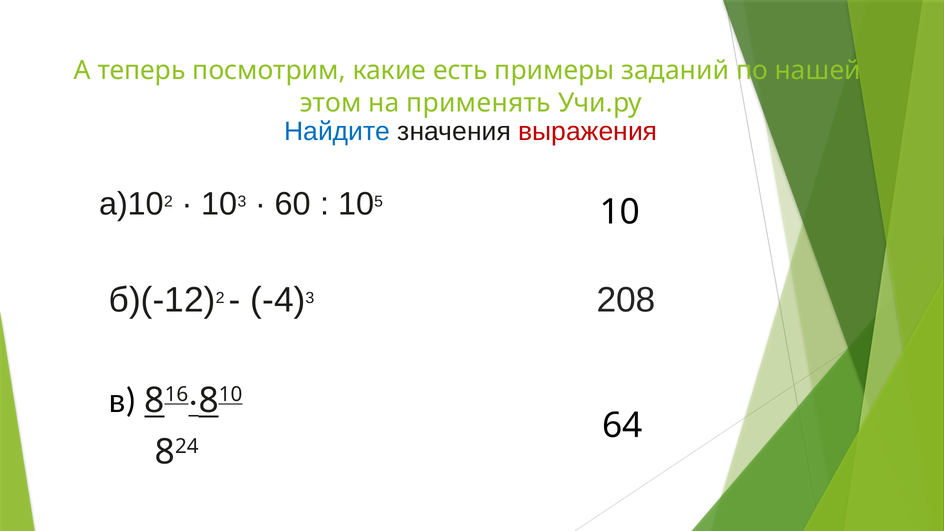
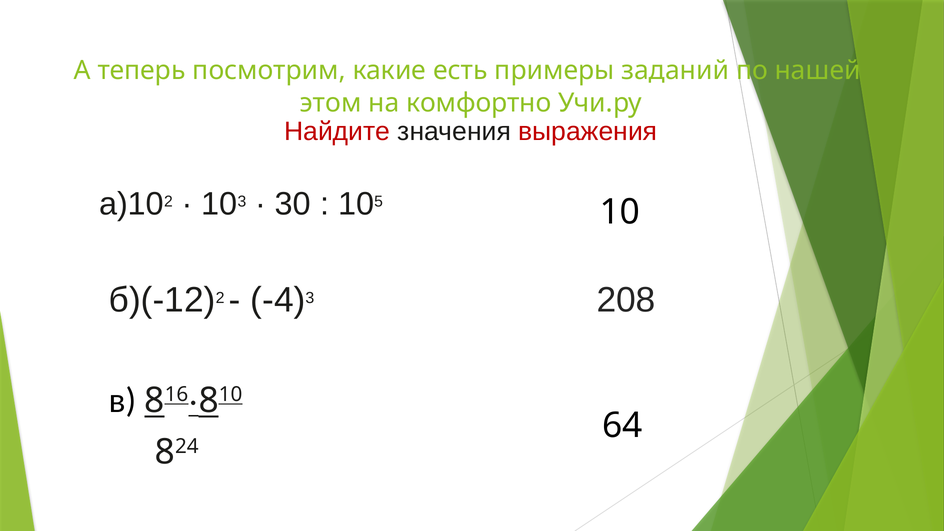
применять: применять -> комфортно (479, 103)
Найдите colour: blue -> red (337, 131)
60: 60 -> 30 (293, 204)
